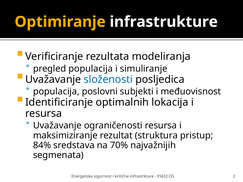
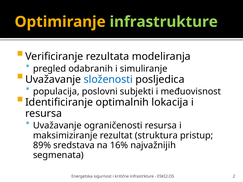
infrastrukture colour: white -> light green (164, 22)
pregled populacija: populacija -> odabranih (91, 69)
84%: 84% -> 89% (42, 145)
70%: 70% -> 16% (119, 145)
